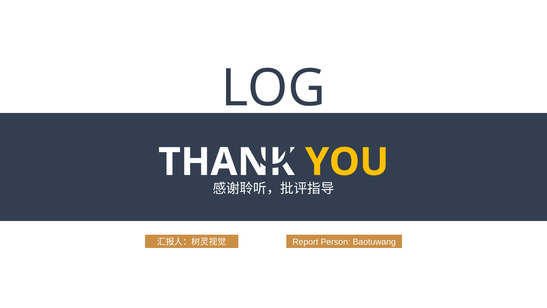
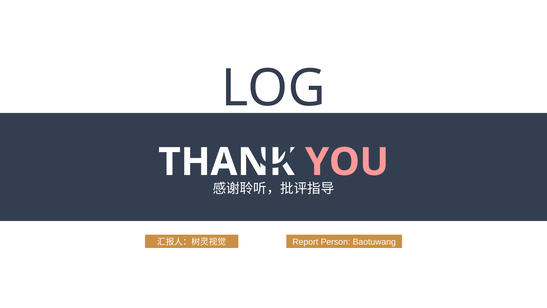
YOU colour: yellow -> pink (347, 162)
